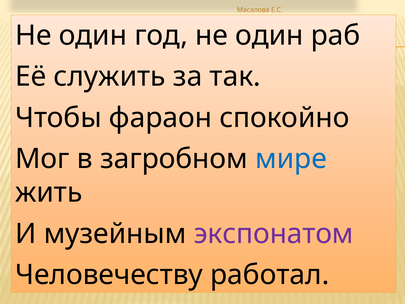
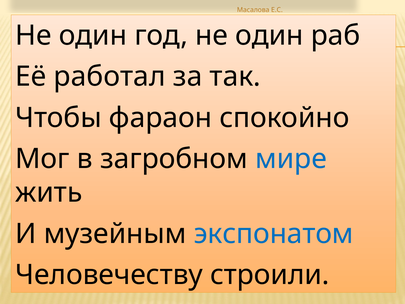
служить: служить -> работал (110, 77)
экспонатом colour: purple -> blue (274, 234)
работал: работал -> строили (270, 275)
